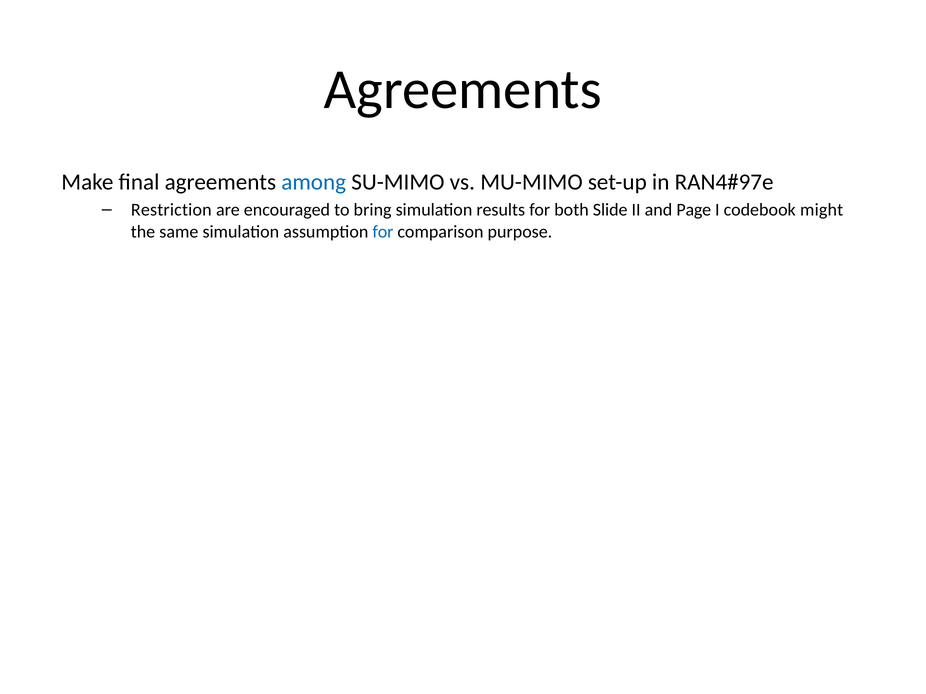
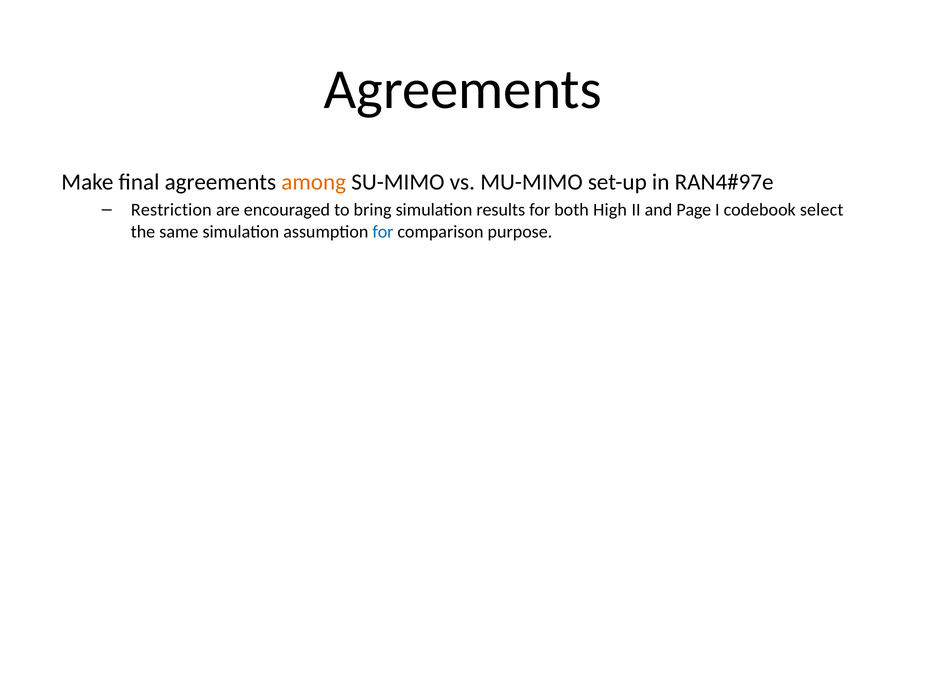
among colour: blue -> orange (314, 182)
Slide: Slide -> High (610, 210)
might: might -> select (822, 210)
